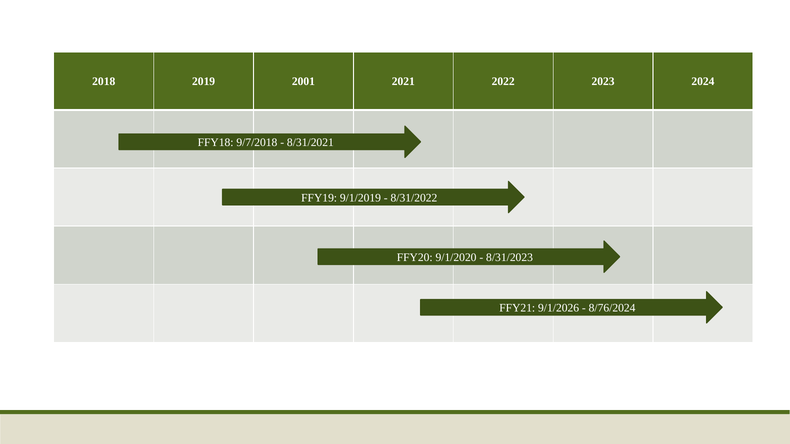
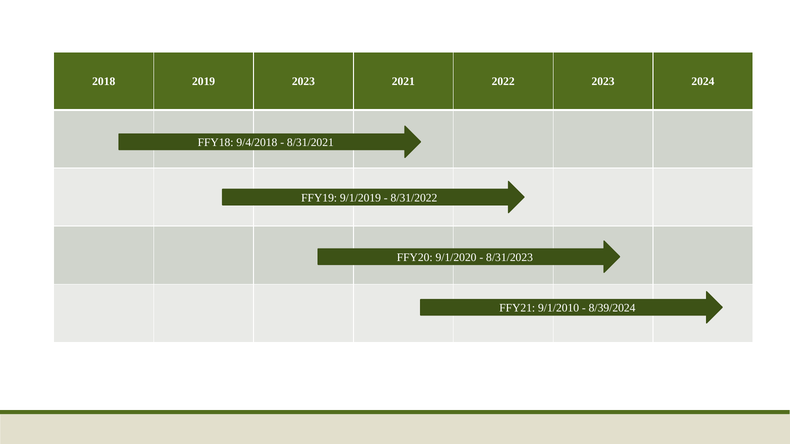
2019 2001: 2001 -> 2023 (303, 81)
9/7/2018: 9/7/2018 -> 9/4/2018 (257, 143)
9/1/2026: 9/1/2026 -> 9/1/2010 (559, 308)
8/76/2024: 8/76/2024 -> 8/39/2024 (612, 308)
